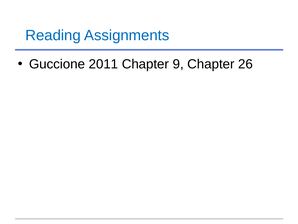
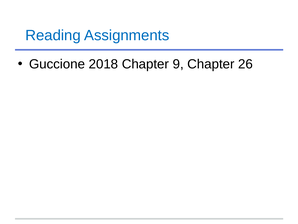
2011: 2011 -> 2018 (103, 64)
